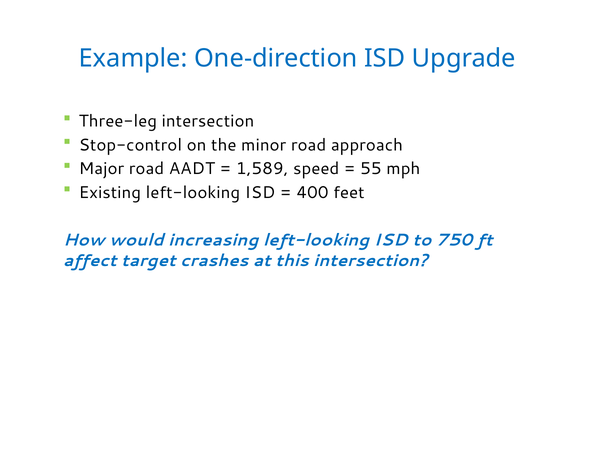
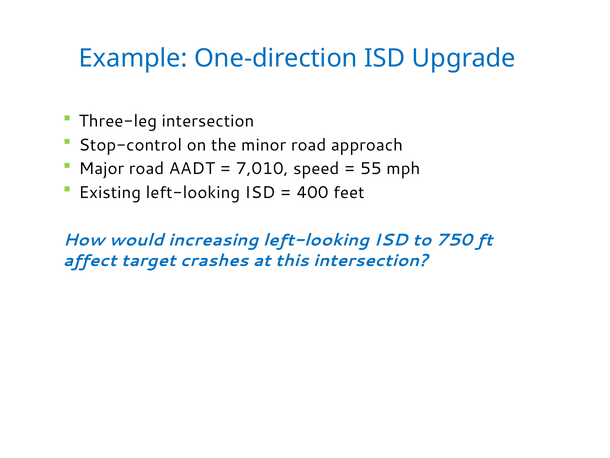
1,589: 1,589 -> 7,010 (262, 169)
